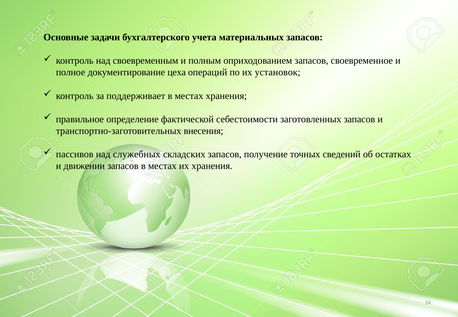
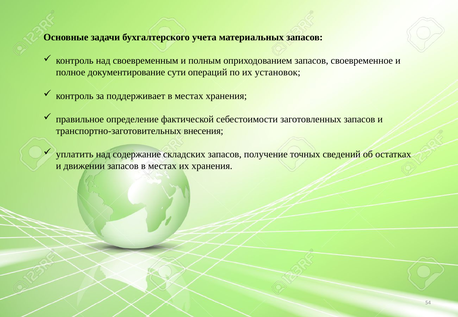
цеха: цеха -> сути (177, 72)
пассивов: пассивов -> уплатить (75, 154)
служебных: служебных -> содержание (137, 154)
